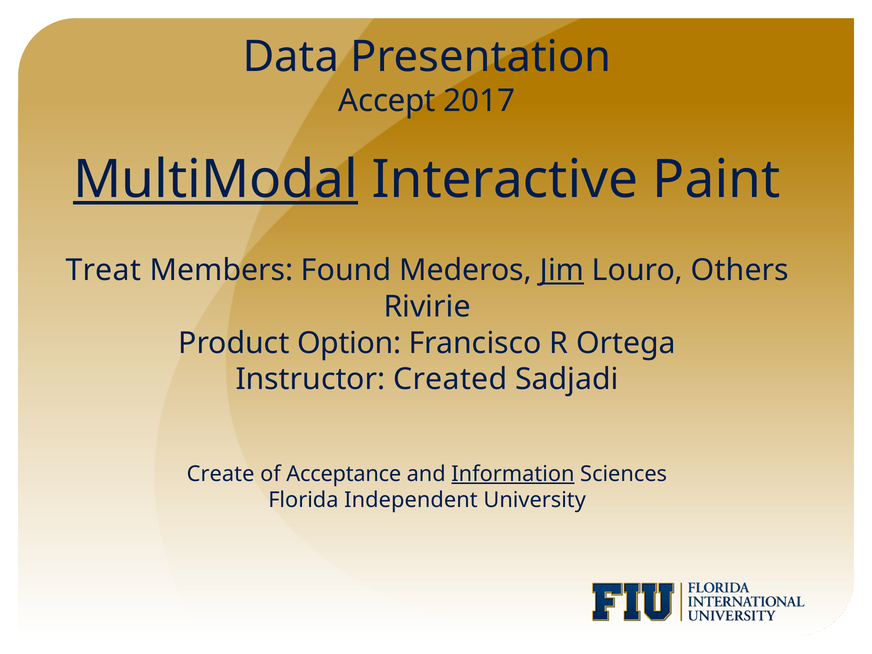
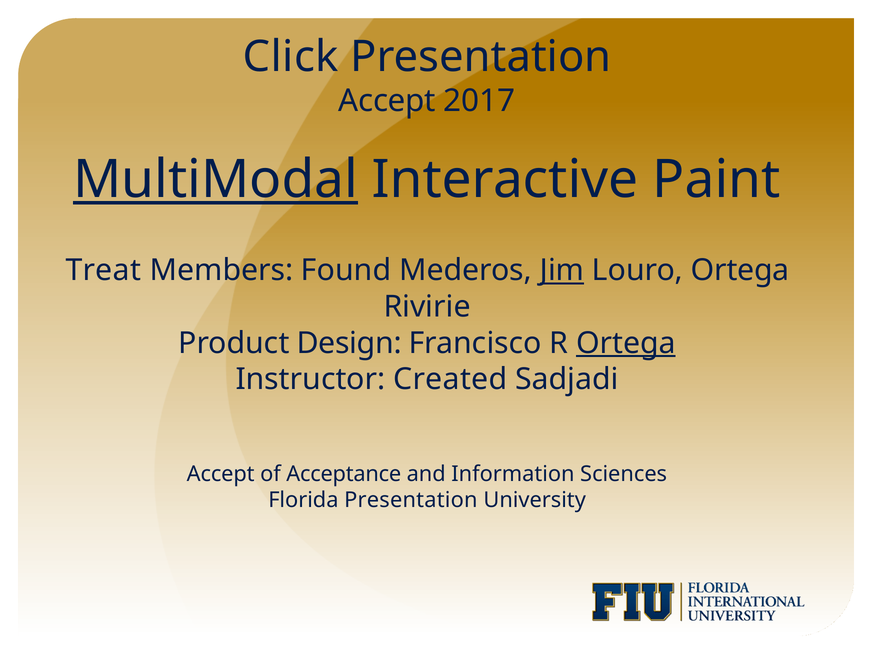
Data: Data -> Click (291, 57)
Louro Others: Others -> Ortega (740, 270)
Option: Option -> Design (349, 343)
Ortega underline: none -> present (626, 343)
Create: Create -> Accept (221, 474)
Information underline: present -> none (513, 474)
Florida Independent: Independent -> Presentation (411, 500)
